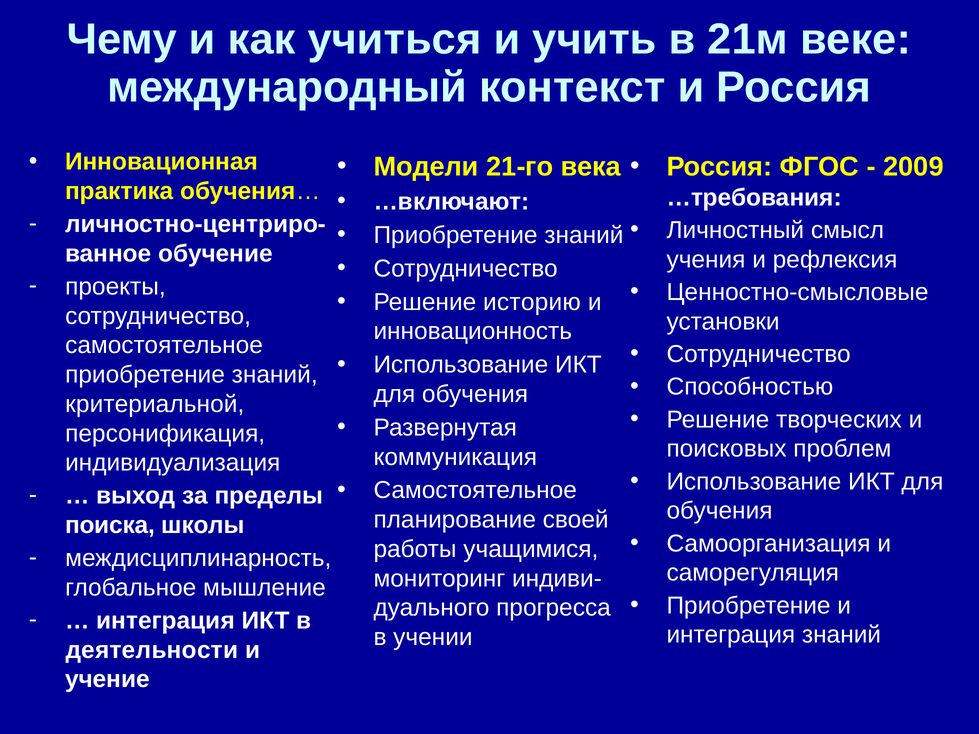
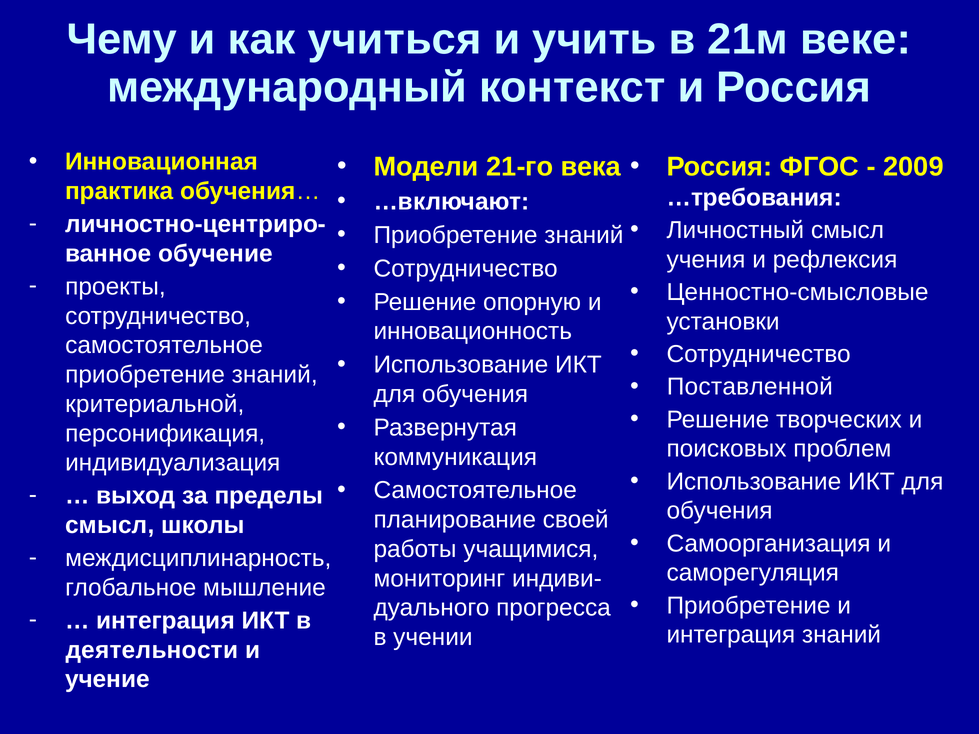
историю: историю -> опорную (532, 302)
Способностью: Способностью -> Поставленной (750, 387)
поиска: поиска -> смысл (110, 525)
